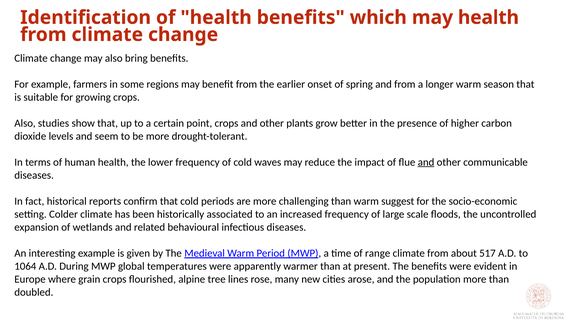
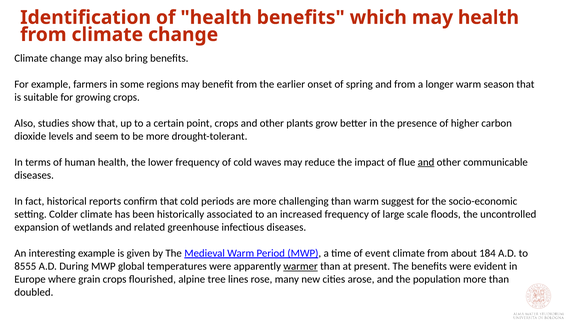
behavioural: behavioural -> greenhouse (193, 227)
range: range -> event (378, 253)
517: 517 -> 184 (487, 253)
1064: 1064 -> 8555 (25, 266)
warmer underline: none -> present (301, 266)
